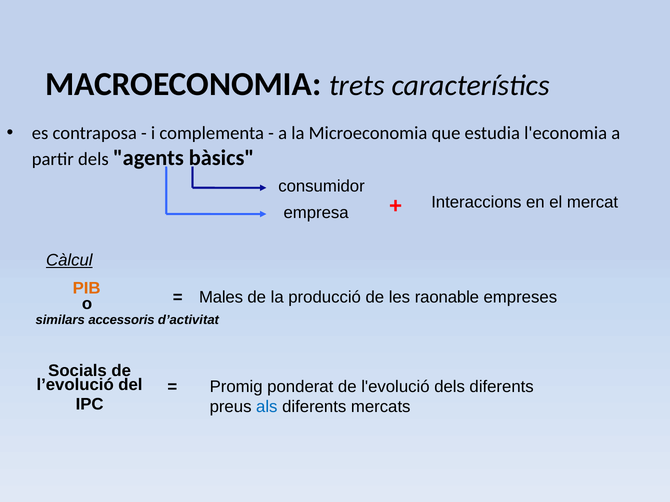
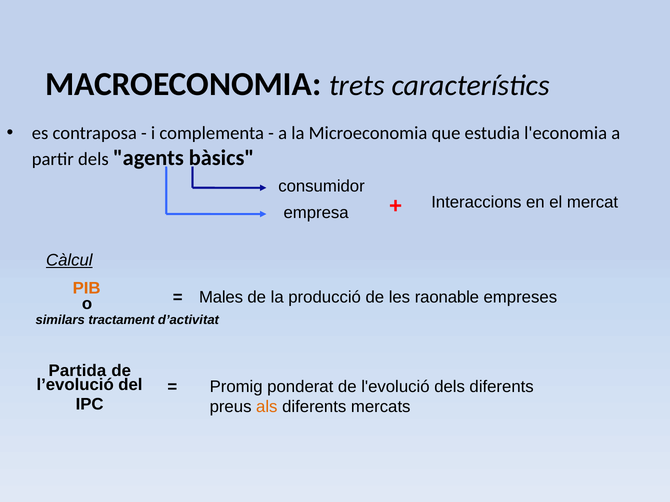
accessoris: accessoris -> tractament (121, 320)
Socials: Socials -> Partida (77, 371)
als colour: blue -> orange (267, 407)
